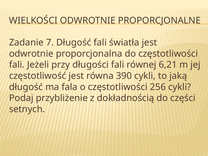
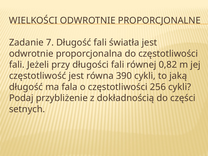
6,21: 6,21 -> 0,82 (168, 65)
